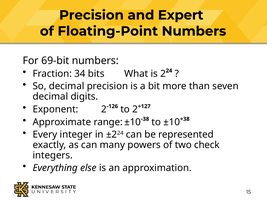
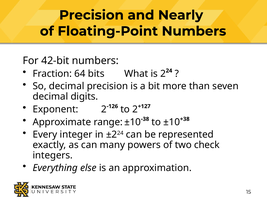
Expert: Expert -> Nearly (181, 15)
69-bit: 69-bit -> 42-bit (55, 60)
34: 34 -> 64 (80, 73)
